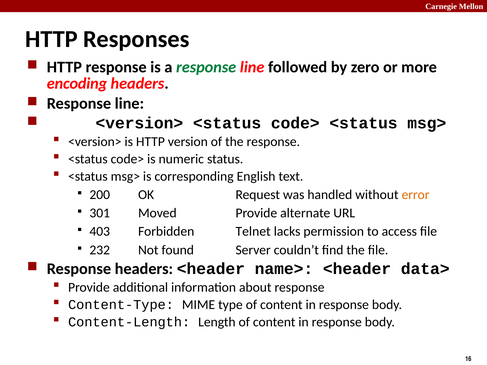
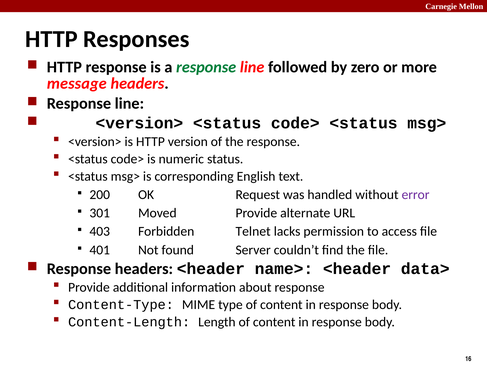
encoding: encoding -> message (77, 84)
error colour: orange -> purple (416, 195)
232: 232 -> 401 (100, 250)
